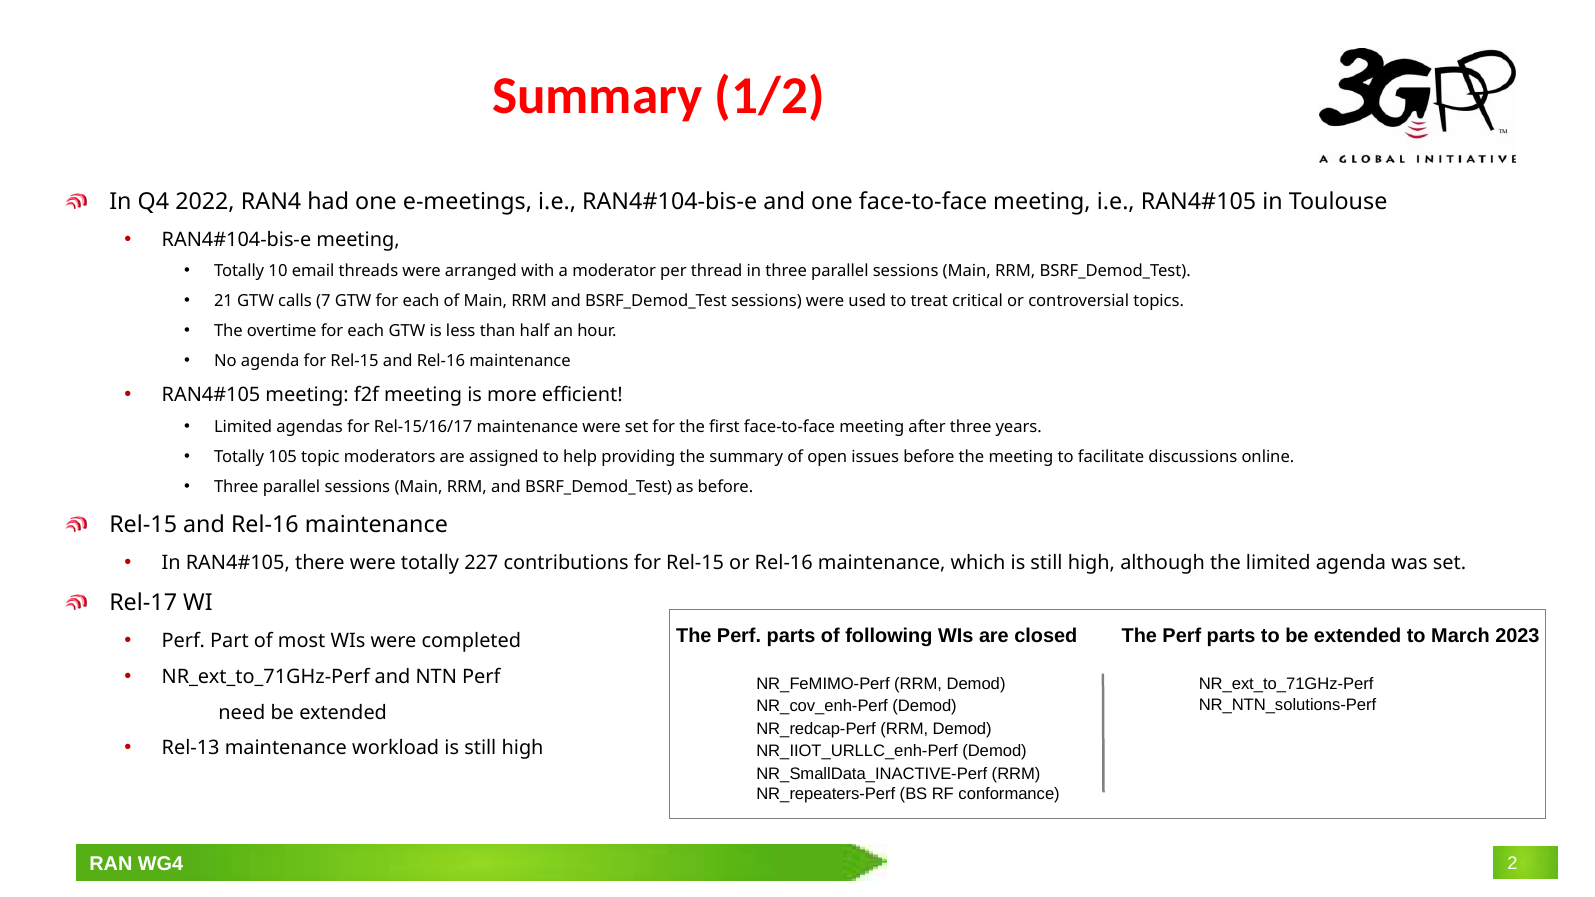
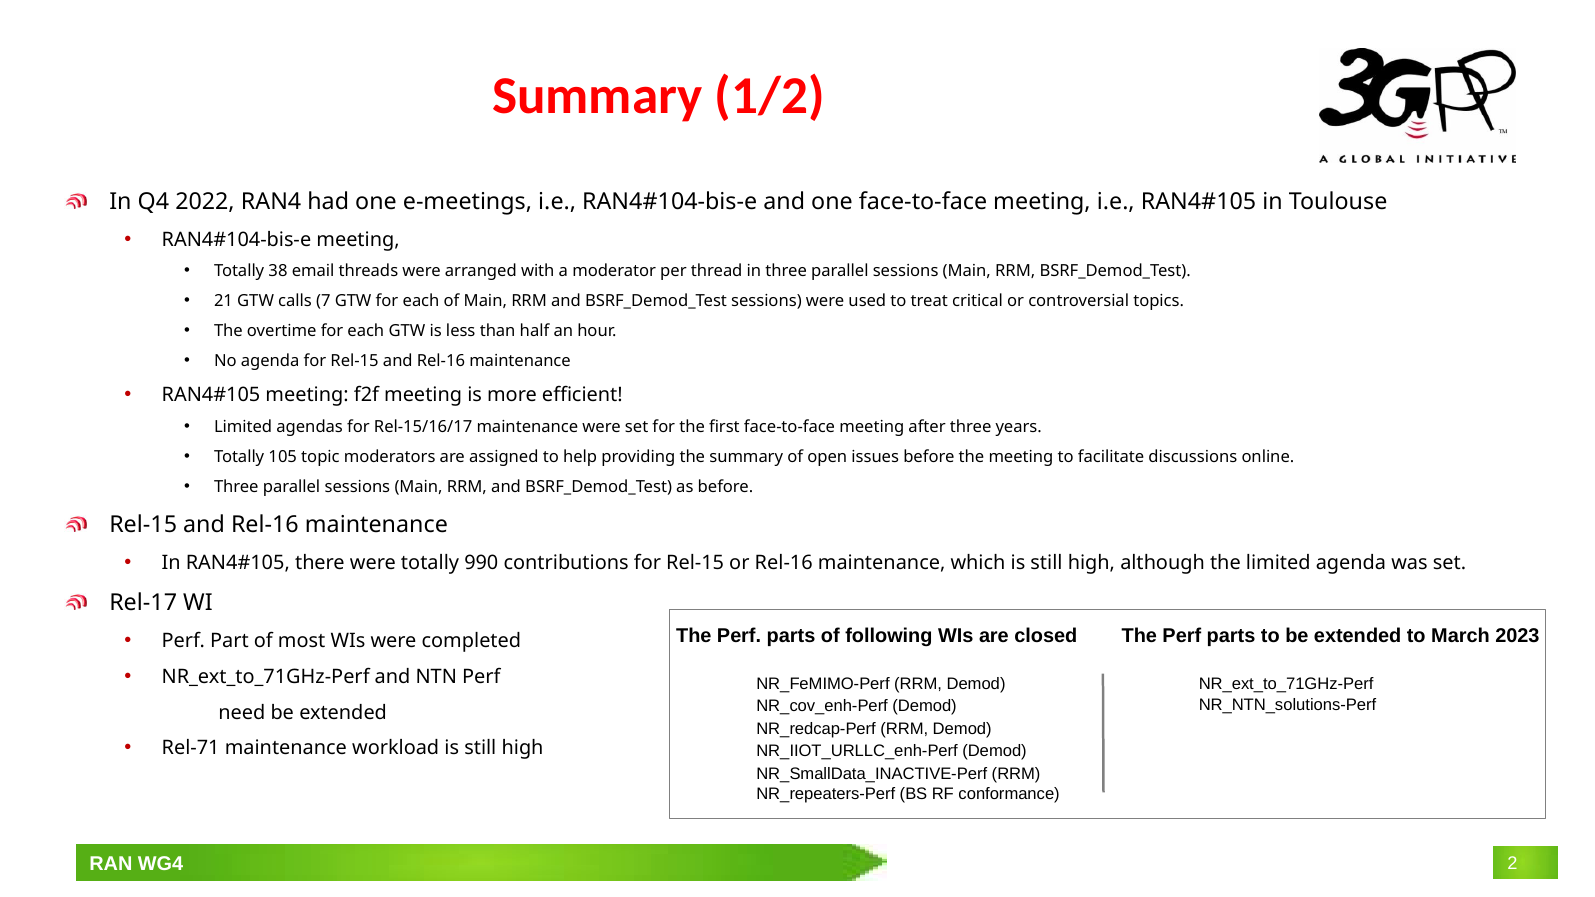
10: 10 -> 38 (278, 271)
227: 227 -> 990 (481, 563)
Rel-13: Rel-13 -> Rel-71 (191, 748)
